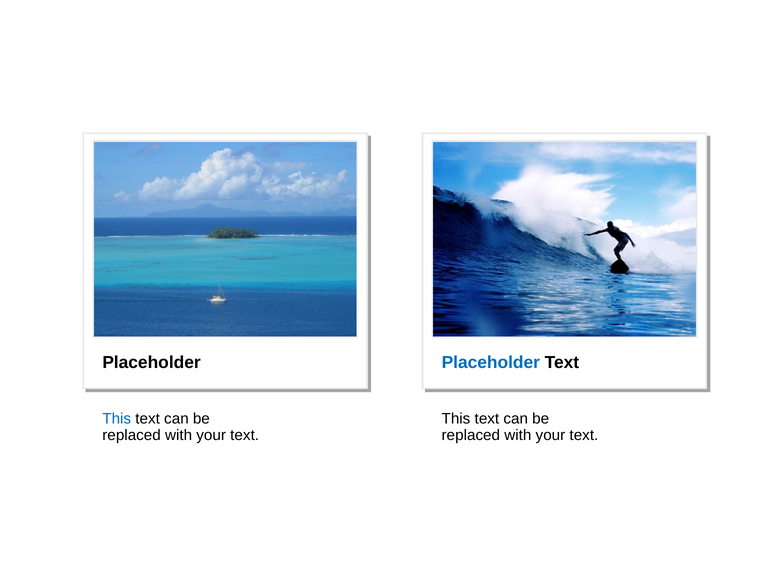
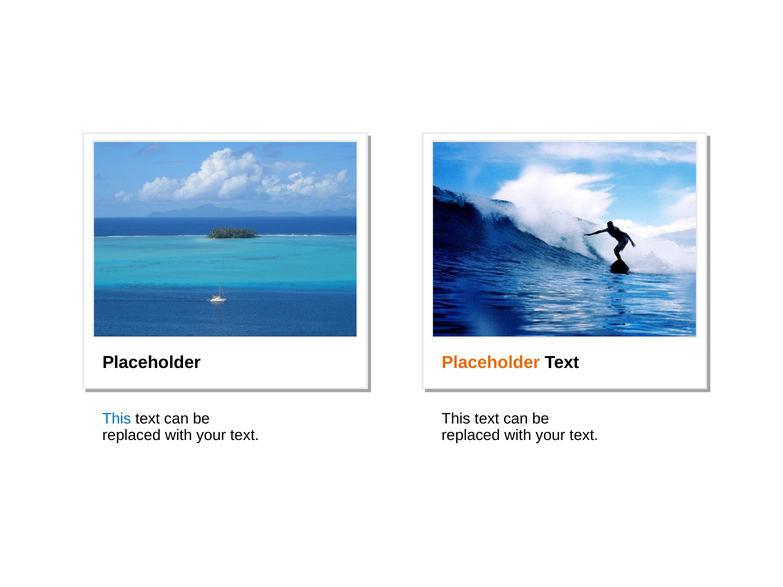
Placeholder colour: blue -> orange (491, 362)
